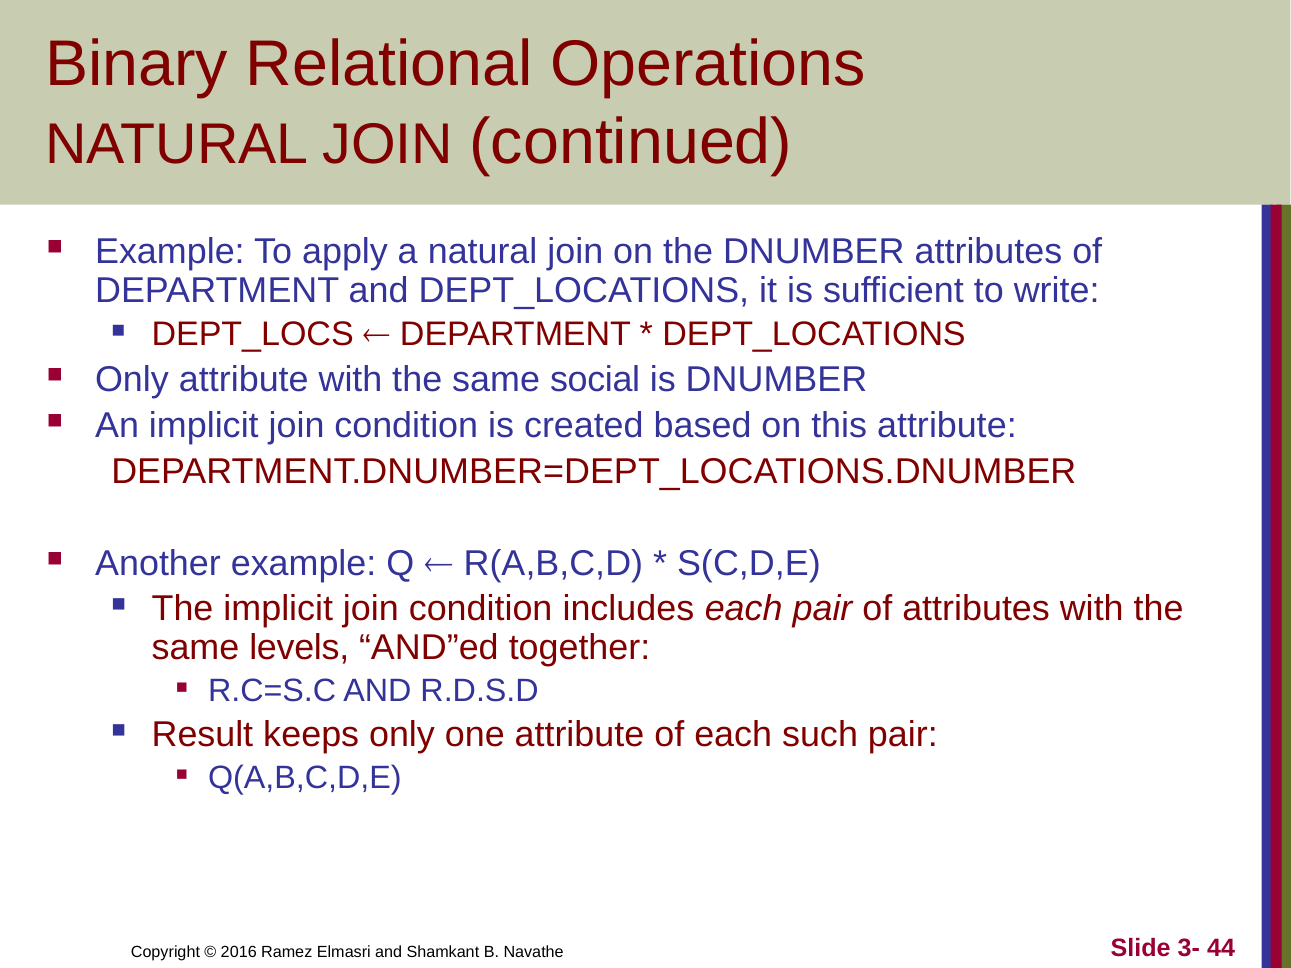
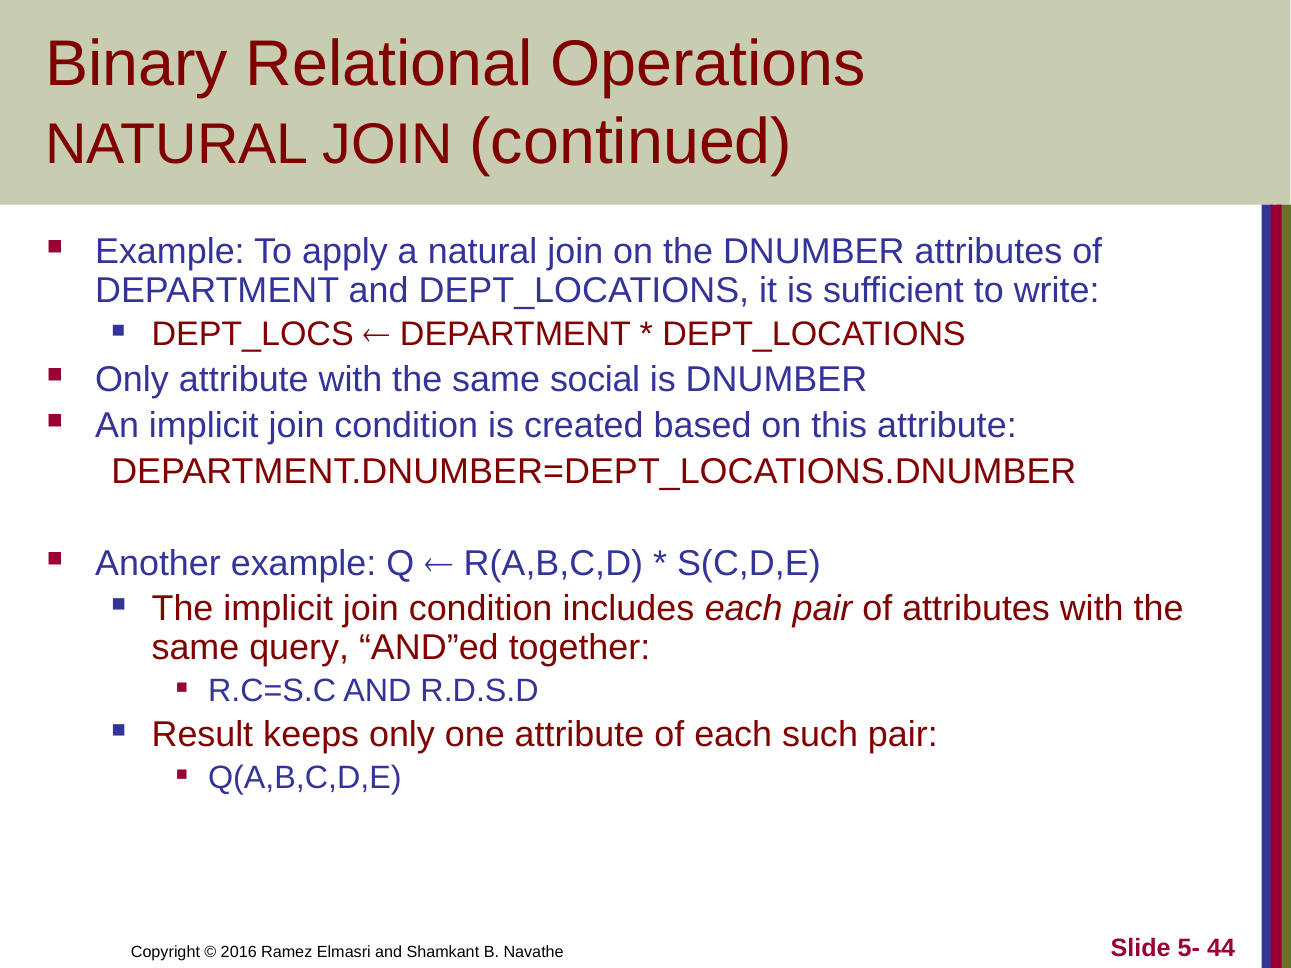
levels: levels -> query (299, 648)
3-: 3- -> 5- (1189, 948)
